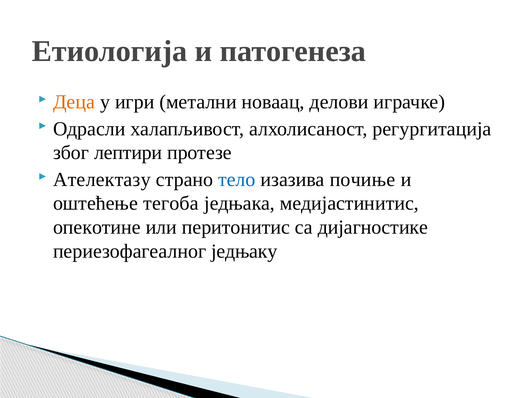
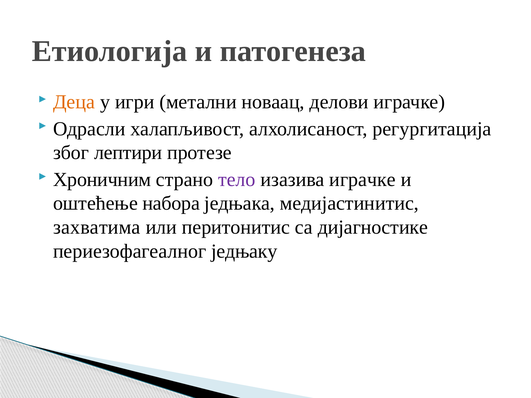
Ателектазу: Ателектазу -> Хроничним (102, 180)
тело colour: blue -> purple (237, 180)
изазива почиње: почиње -> играчке (363, 180)
тегоба: тегоба -> набора (171, 204)
опекотине: опекотине -> захватима (97, 227)
